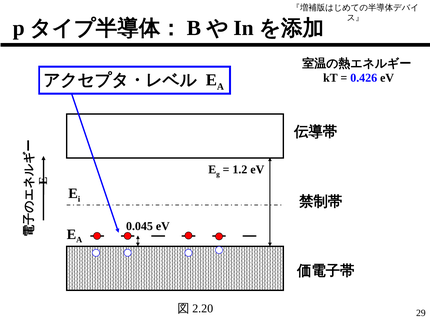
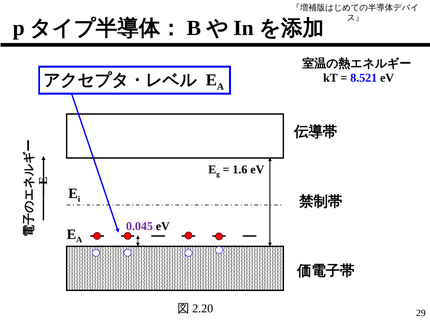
0.426: 0.426 -> 8.521 (364, 78)
1.2: 1.2 -> 1.6 (240, 169)
0.045 colour: black -> purple (139, 226)
